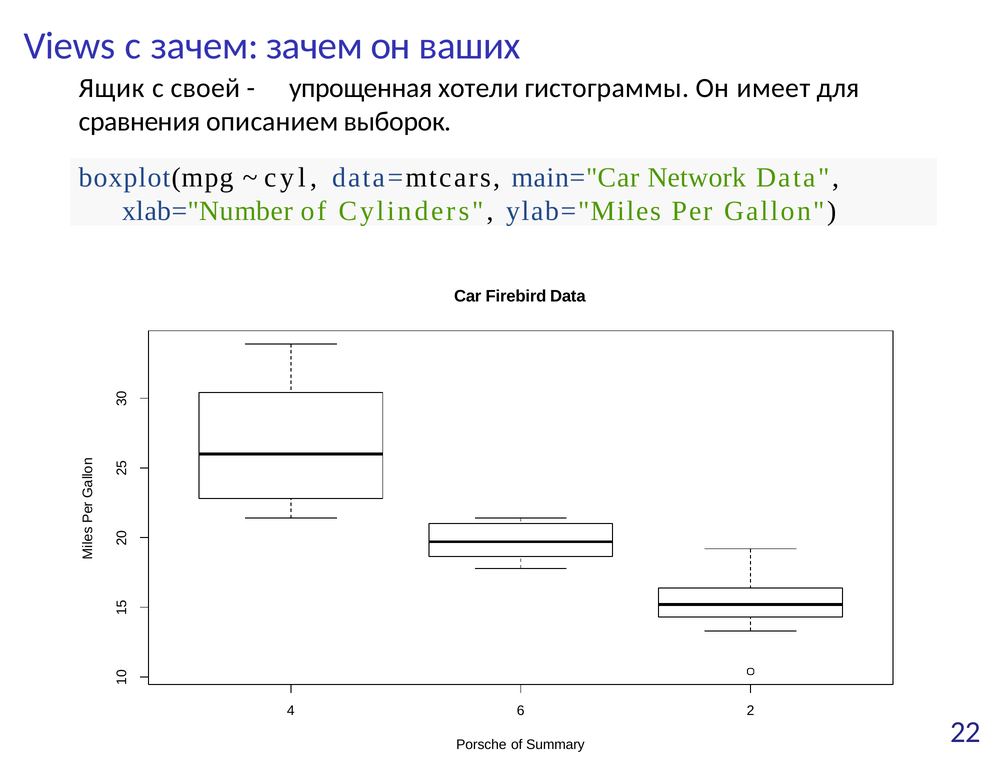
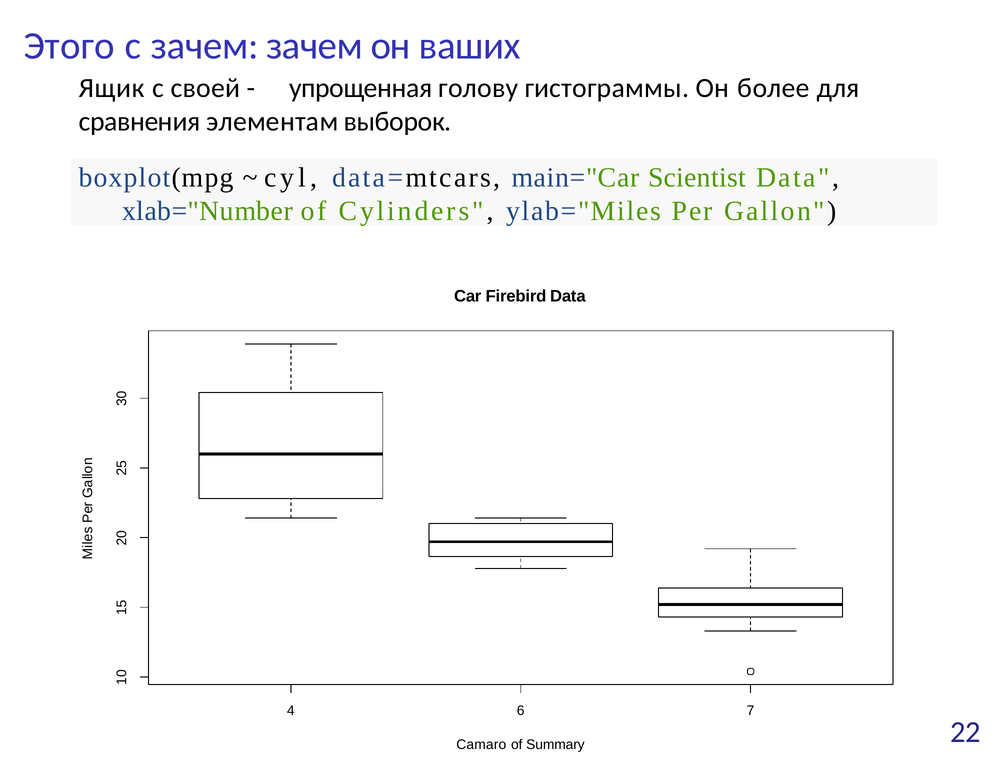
Views: Views -> Этого (69, 46)
хотели: хотели -> голову (478, 88)
имеет: имеет -> более (774, 88)
описанием: описанием -> элементам (272, 121)
Network: Network -> Scientist (697, 178)
6 2: 2 -> 7 (751, 710)
Porsche: Porsche -> Camaro (481, 744)
